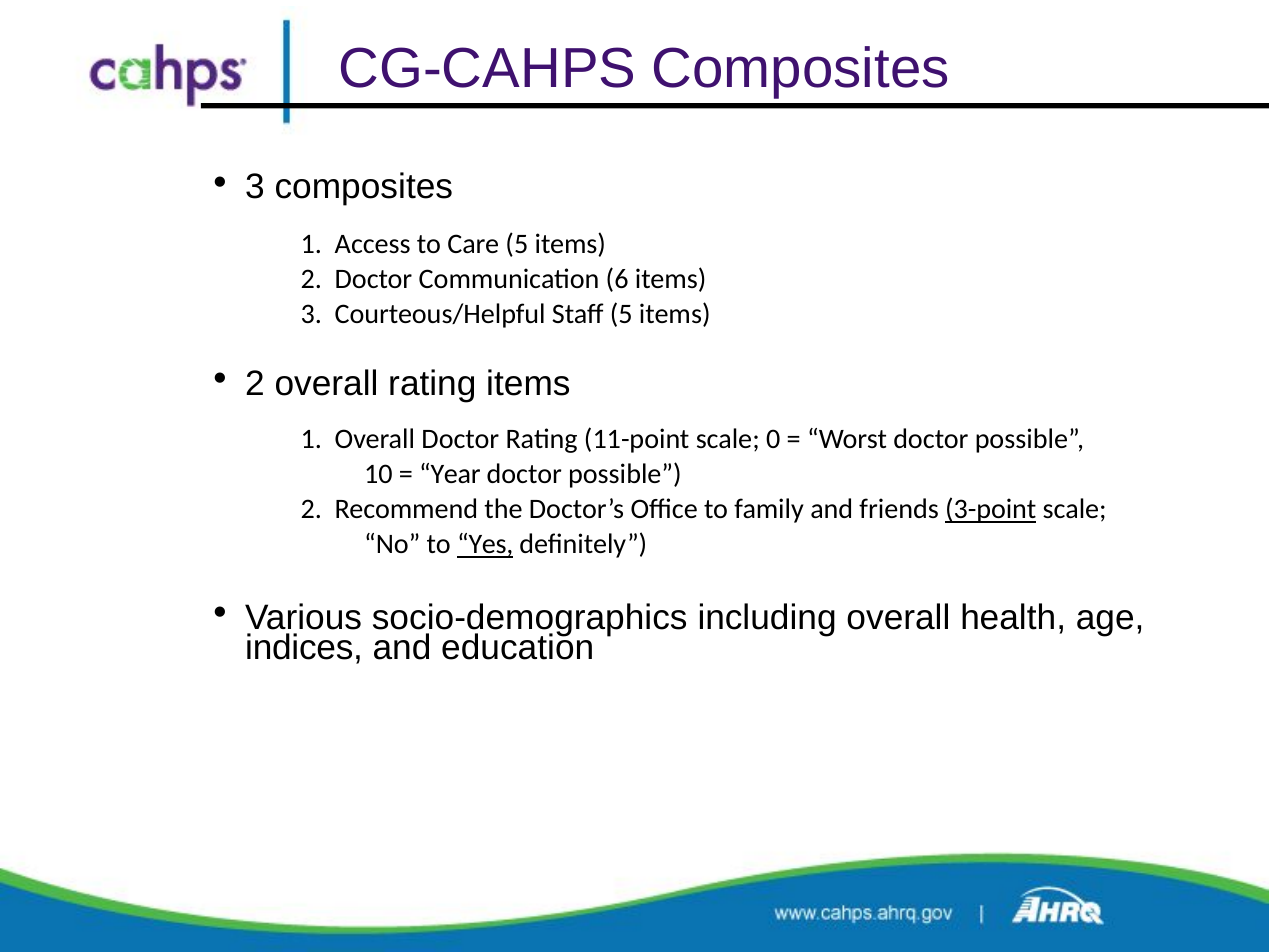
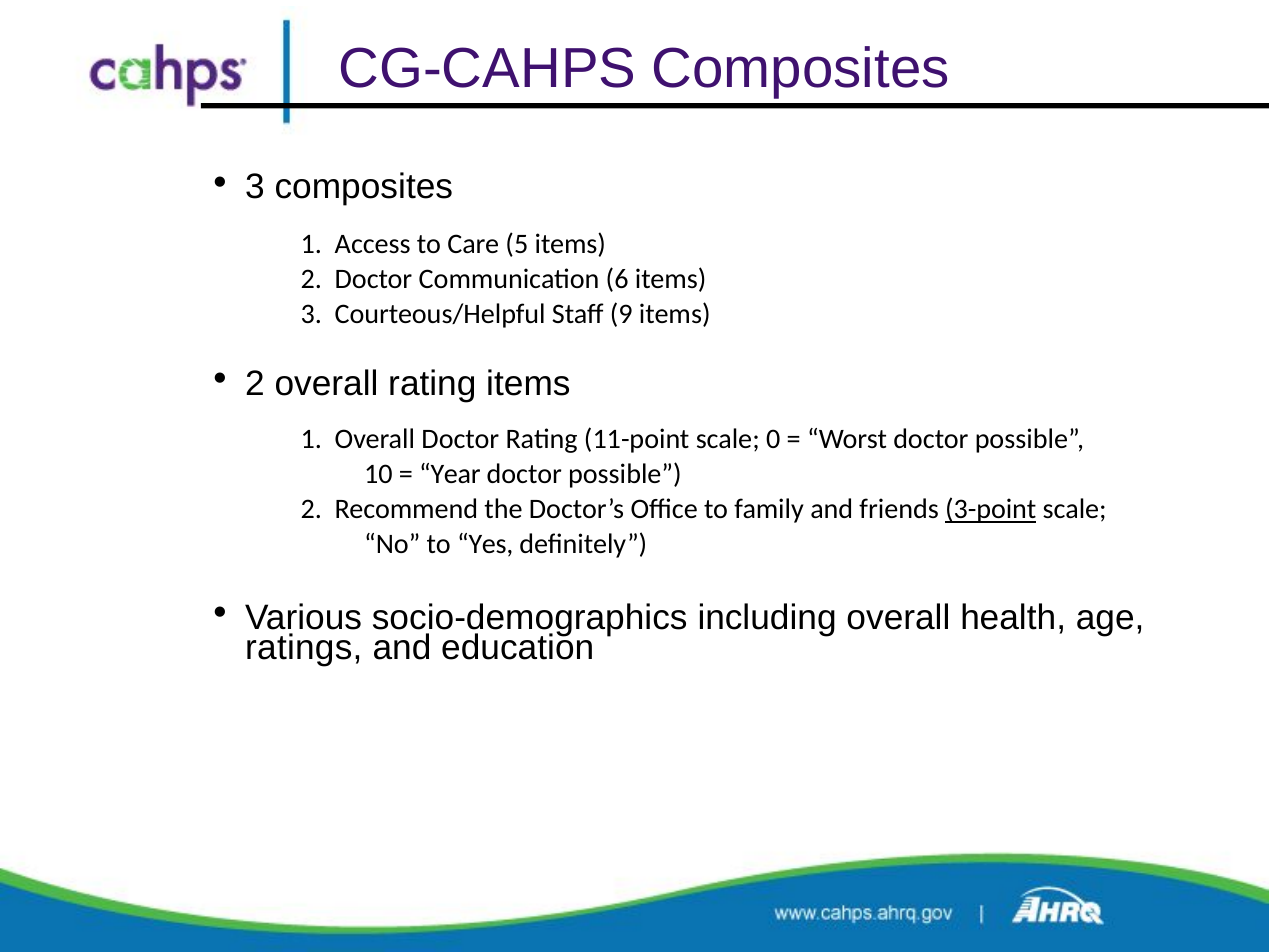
Staff 5: 5 -> 9 (621, 314)
Yes underline: present -> none (485, 544)
indices: indices -> ratings (304, 647)
